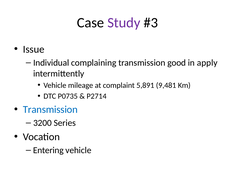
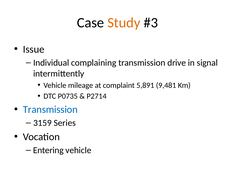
Study colour: purple -> orange (124, 23)
good: good -> drive (177, 63)
apply: apply -> signal (207, 63)
3200: 3200 -> 3159 (42, 123)
